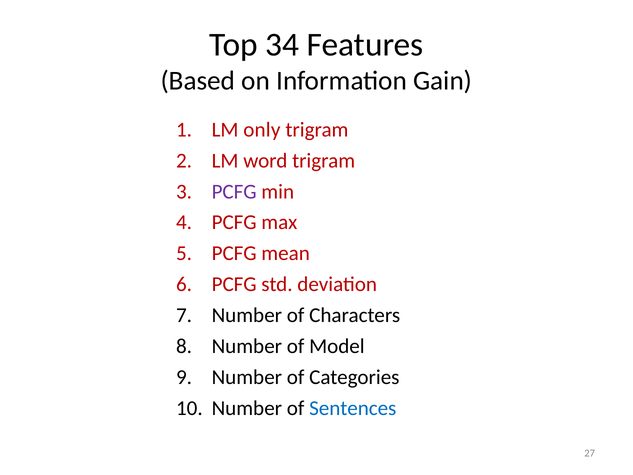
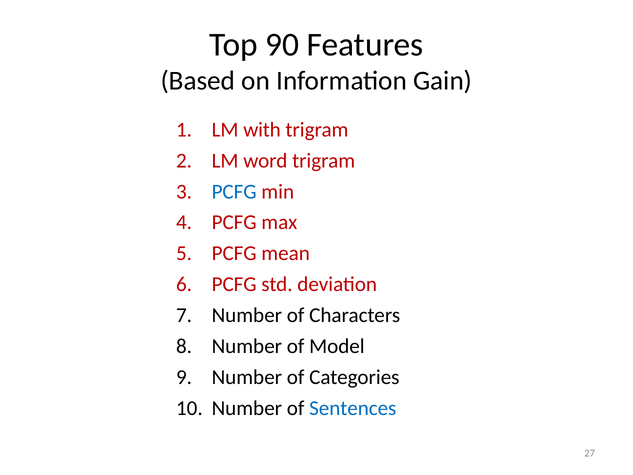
34: 34 -> 90 (282, 45)
only: only -> with (262, 130)
PCFG colour: purple -> blue (234, 191)
